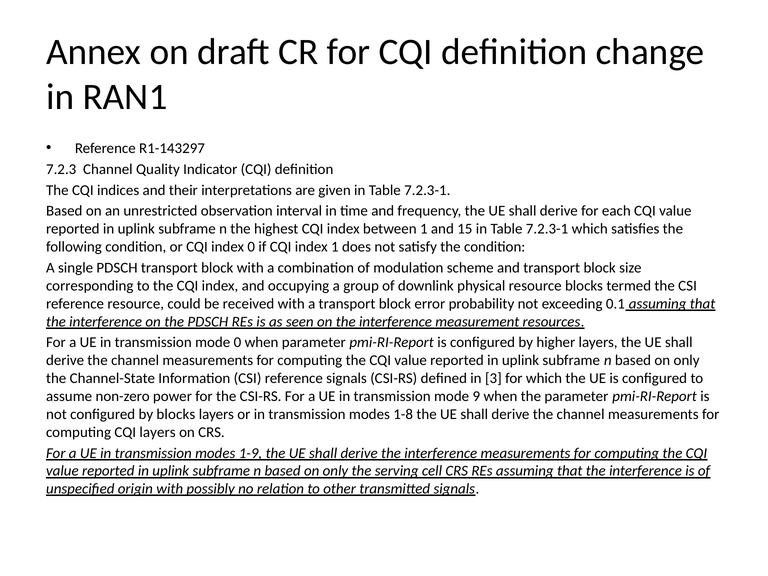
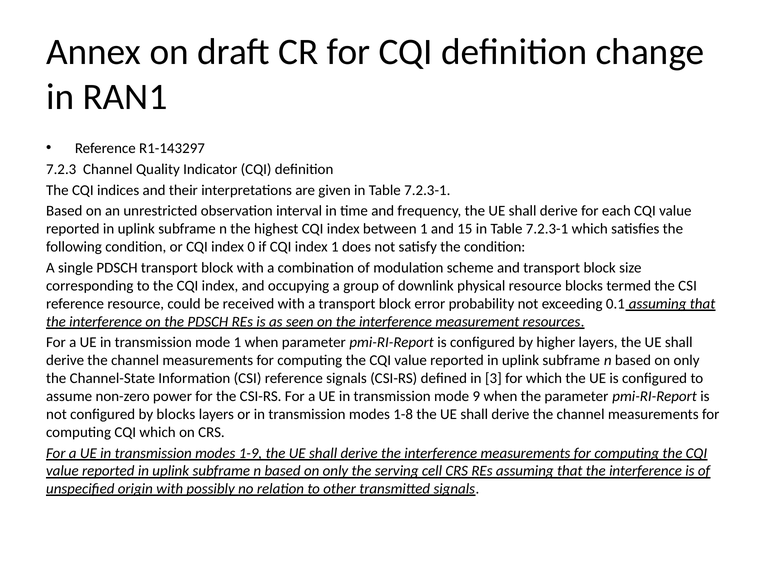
mode 0: 0 -> 1 (237, 343)
CQI layers: layers -> which (158, 432)
